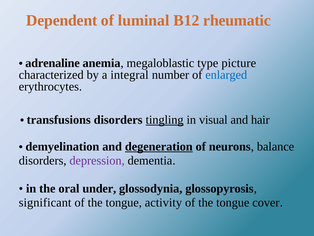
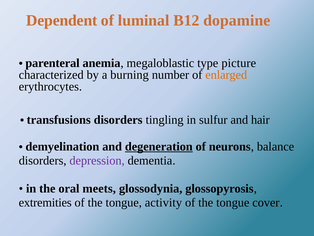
rheumatic: rheumatic -> dopamine (237, 20)
adrenaline: adrenaline -> parenteral (52, 63)
integral: integral -> burning (130, 75)
enlarged colour: blue -> orange (226, 75)
tingling underline: present -> none (165, 120)
visual: visual -> sulfur (213, 120)
under: under -> meets (99, 188)
significant: significant -> extremities (45, 202)
